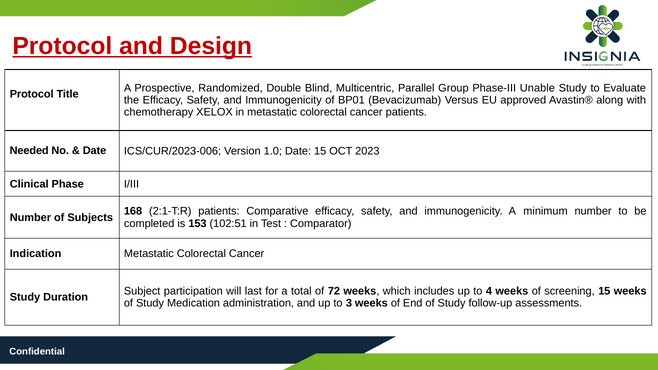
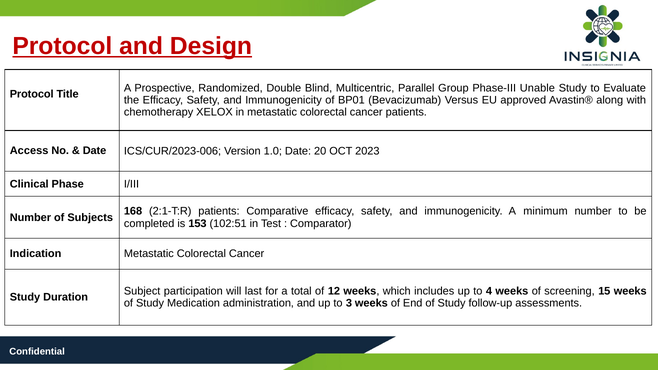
Needed: Needed -> Access (29, 151)
Date 15: 15 -> 20 (320, 151)
72: 72 -> 12 (334, 291)
